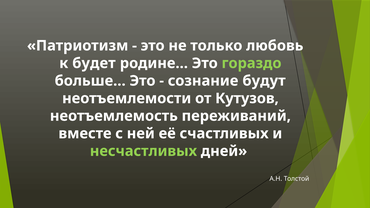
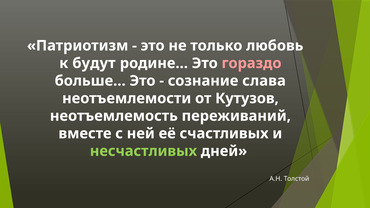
будет: будет -> будут (94, 63)
гораздо colour: light green -> pink (252, 63)
будут: будут -> слава (264, 81)
